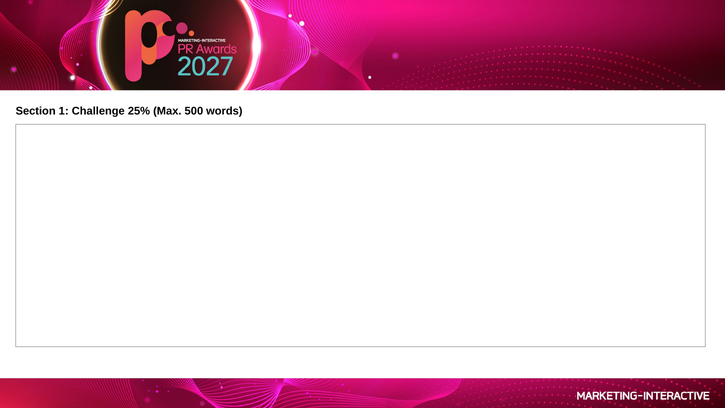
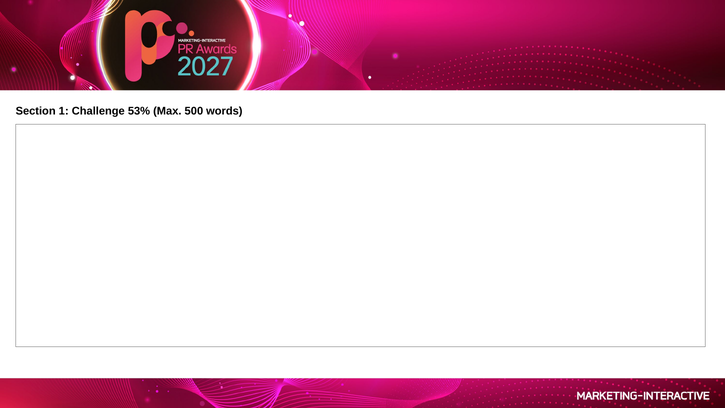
25%: 25% -> 53% (139, 111)
